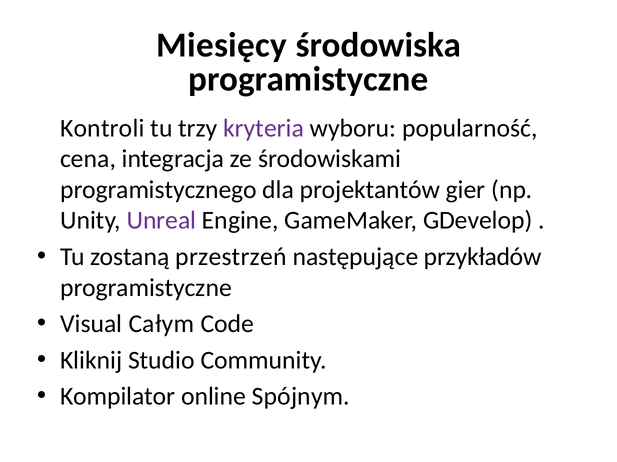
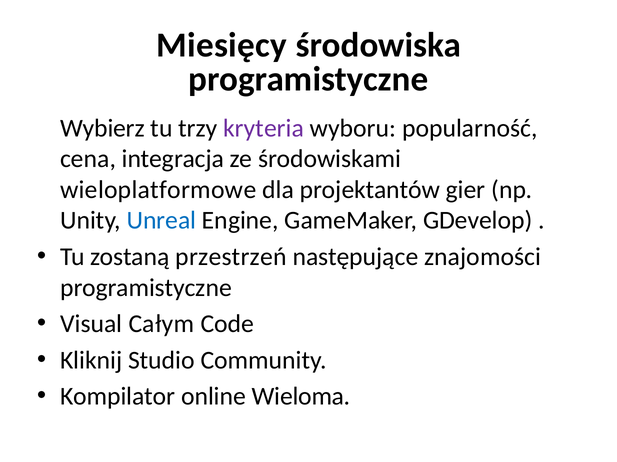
Kontroli: Kontroli -> Wybierz (103, 128)
programistycznego: programistycznego -> wieloplatformowe (158, 190)
Unreal colour: purple -> blue (161, 221)
przykładów: przykładów -> znajomości (483, 257)
Spójnym: Spójnym -> Wieloma (301, 397)
